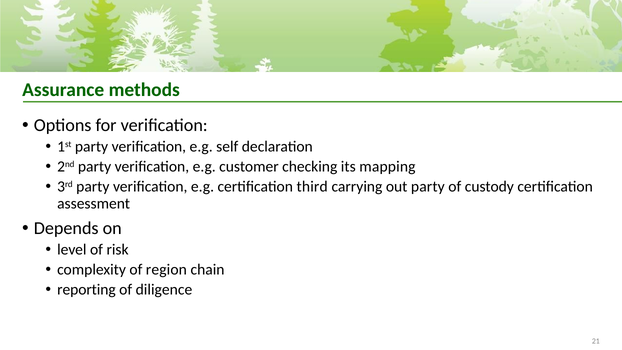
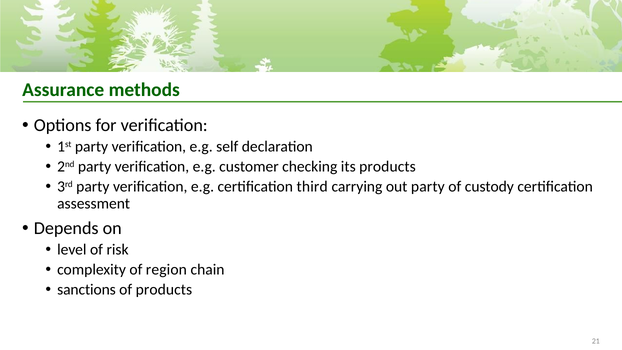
its mapping: mapping -> products (387, 167)
reporting: reporting -> sanctions (86, 290)
of diligence: diligence -> products (164, 290)
